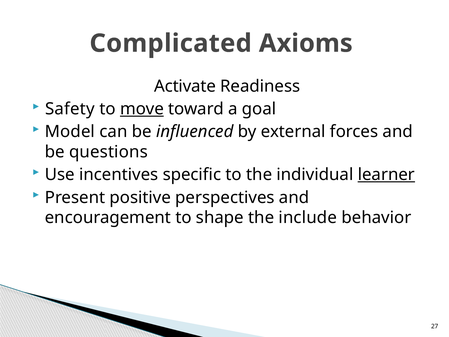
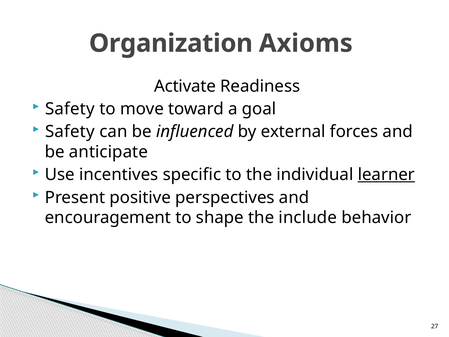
Complicated: Complicated -> Organization (171, 43)
move underline: present -> none (142, 109)
Model: Model -> Safety (70, 132)
questions: questions -> anticipate (108, 152)
